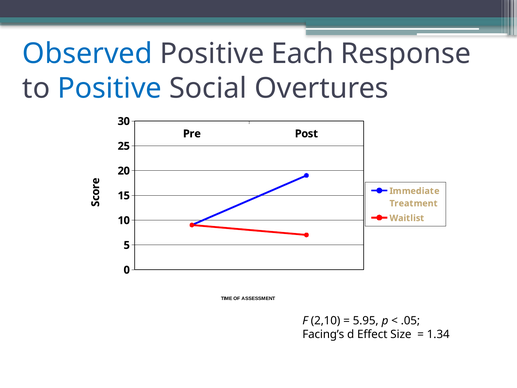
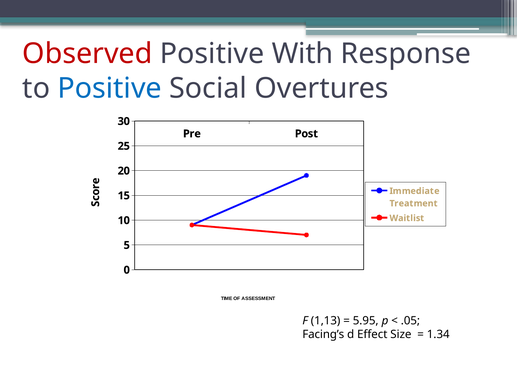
Observed colour: blue -> red (87, 54)
Each: Each -> With (303, 54)
2,10: 2,10 -> 1,13 (326, 320)
